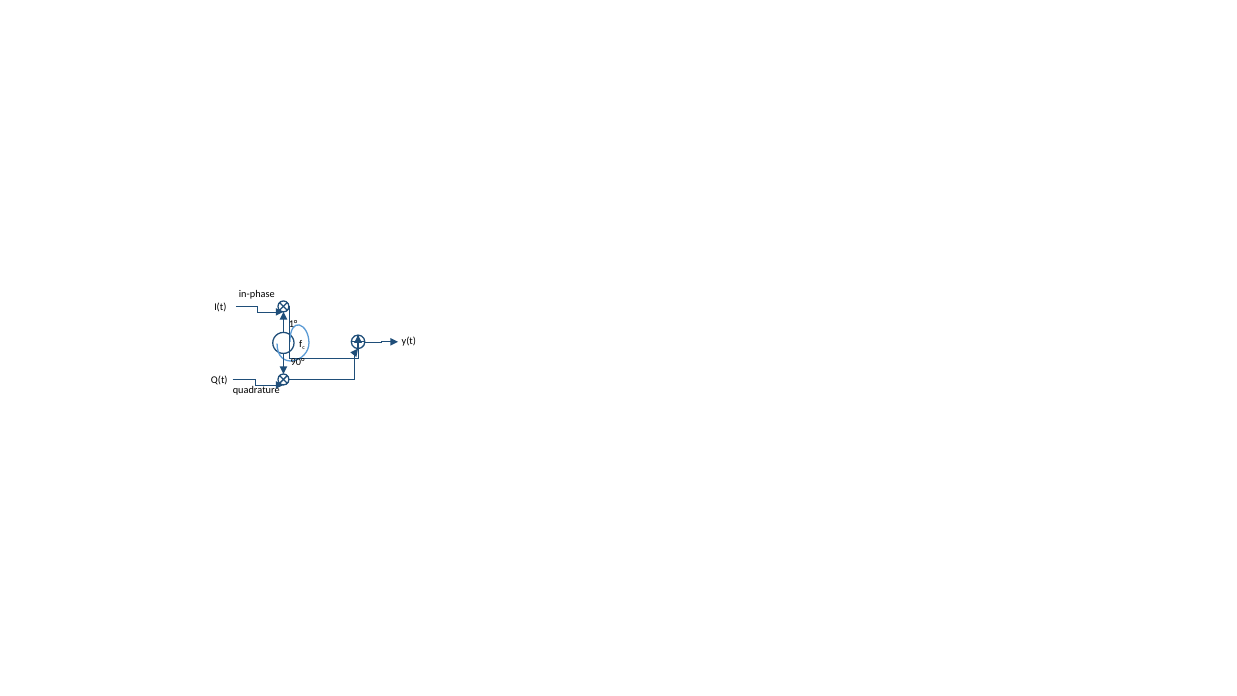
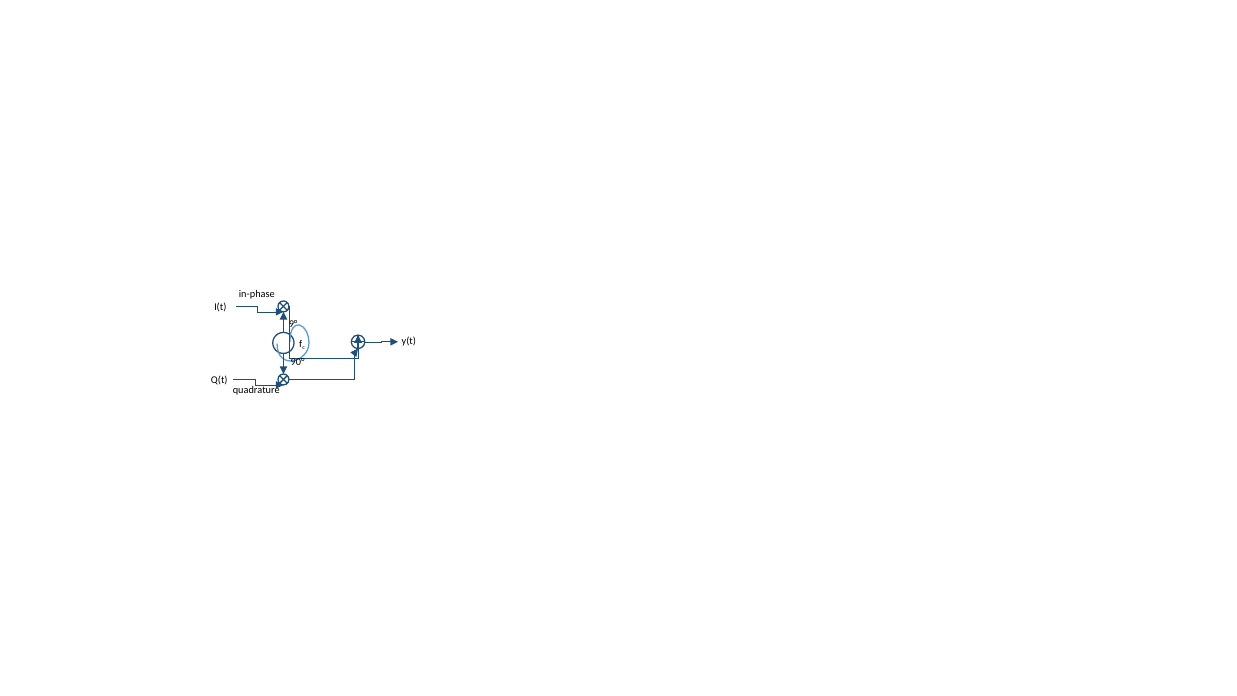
1°: 1° -> 9° (293, 324)
